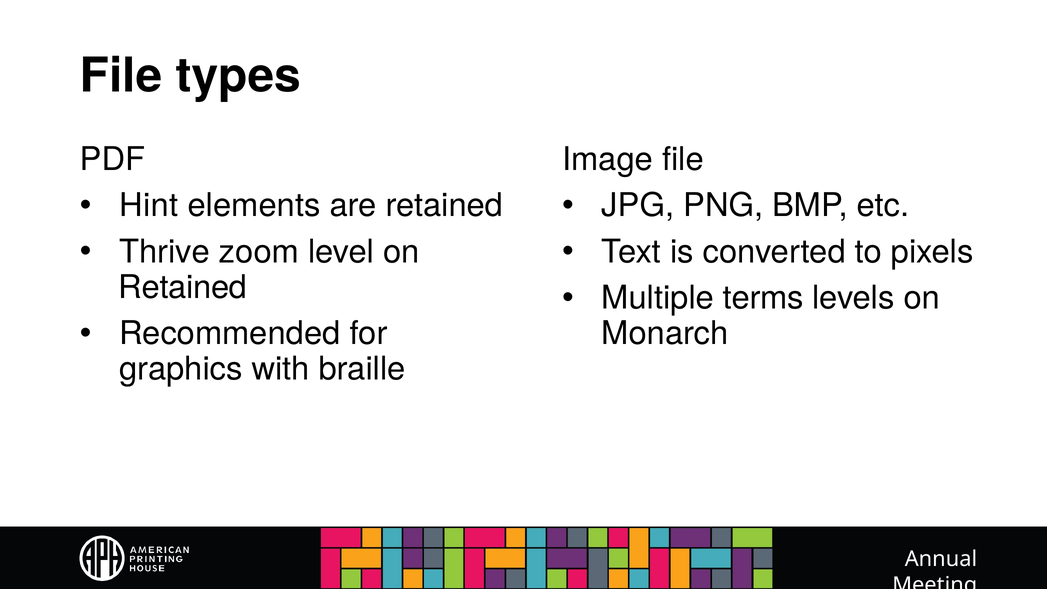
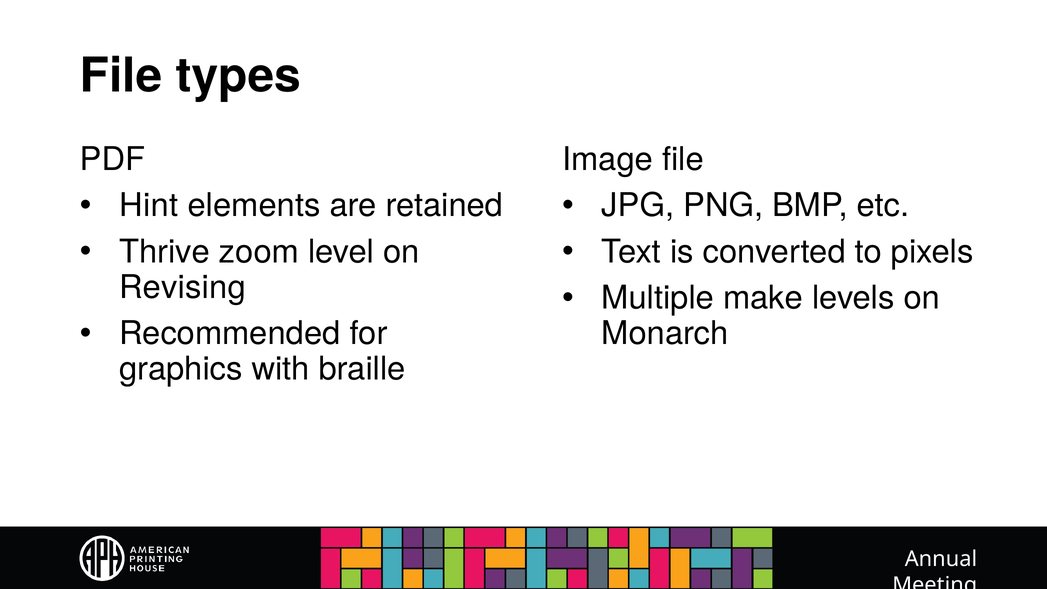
Retained: Retained -> Revising (183, 287)
terms: terms -> make (763, 298)
